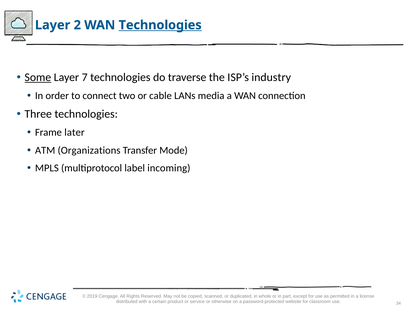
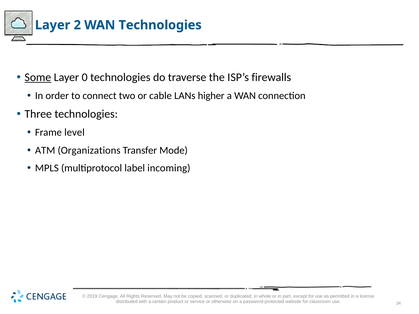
Technologies underline: present -> none (160, 25)
7: 7 -> 0 (85, 77)
industry: industry -> firewalls (271, 77)
media: media -> higher (211, 96)
later: later -> level (74, 133)
